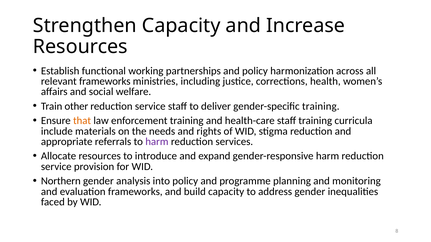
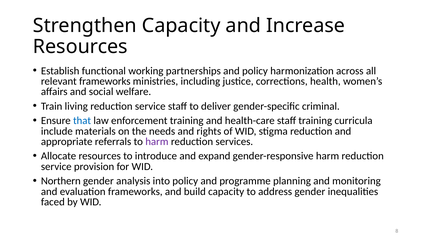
other: other -> living (76, 106)
gender-specific training: training -> criminal (321, 106)
that colour: orange -> blue (82, 121)
